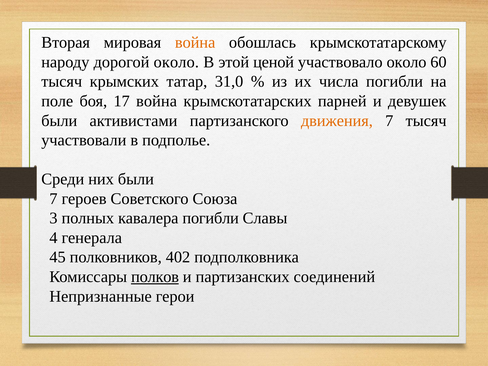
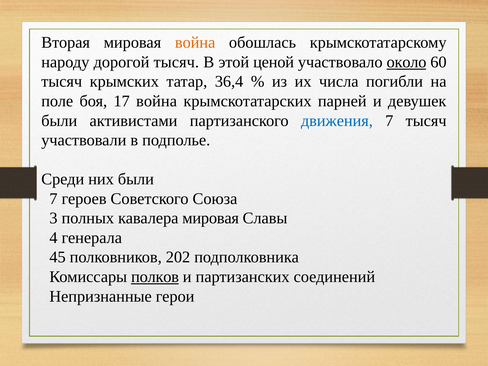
дорогой около: около -> тысяч (176, 62)
около underline: none -> present (407, 62)
31,0: 31,0 -> 36,4 (229, 82)
движения colour: orange -> blue (337, 121)
кавалера погибли: погибли -> мировая (211, 218)
402: 402 -> 202 (178, 257)
